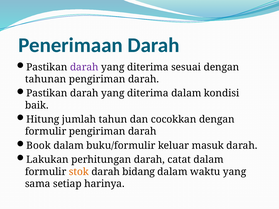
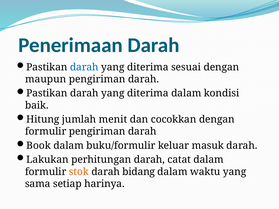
darah colour: purple -> blue (84, 67)
tahunan: tahunan -> maupun (46, 79)
tahun: tahun -> menit (113, 120)
